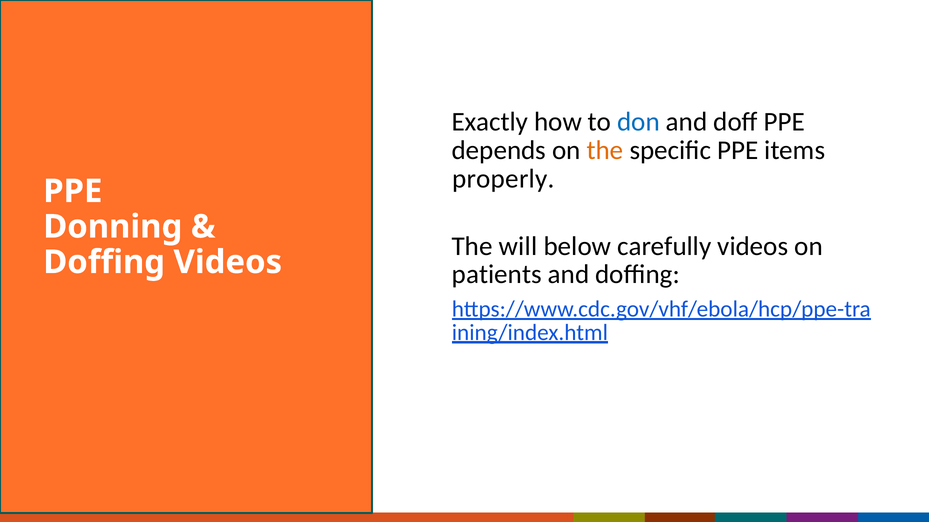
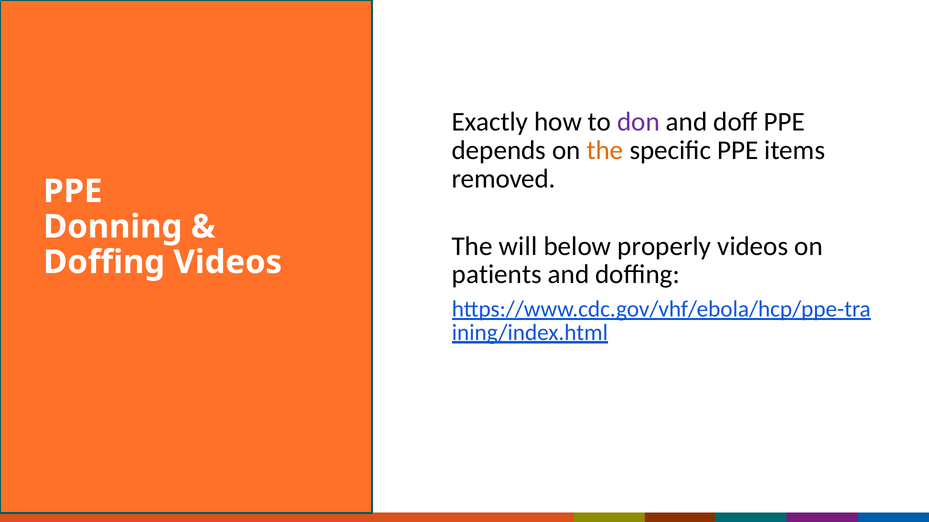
don colour: blue -> purple (639, 122)
properly: properly -> removed (504, 179)
carefully: carefully -> properly (664, 246)
